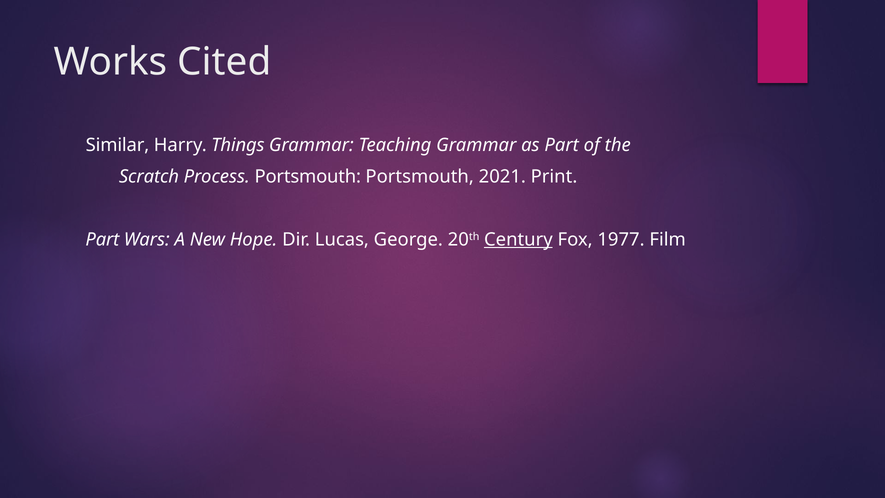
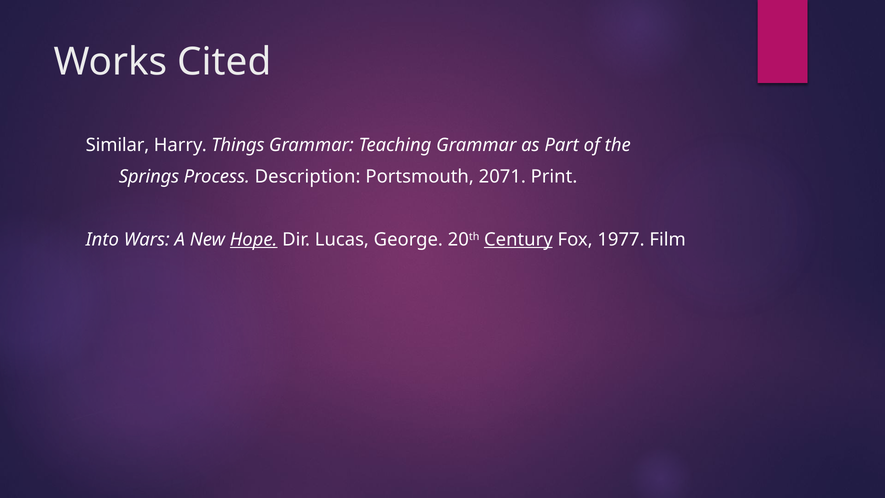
Scratch: Scratch -> Springs (149, 177)
Process Portsmouth: Portsmouth -> Description (308, 177)
2021: 2021 -> 2071 (502, 177)
Part: Part -> Into (102, 239)
Hope underline: none -> present (254, 239)
